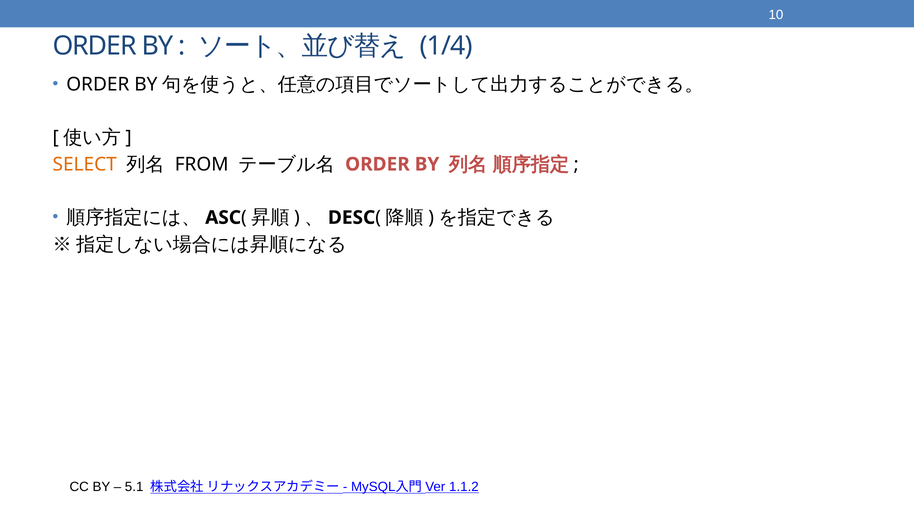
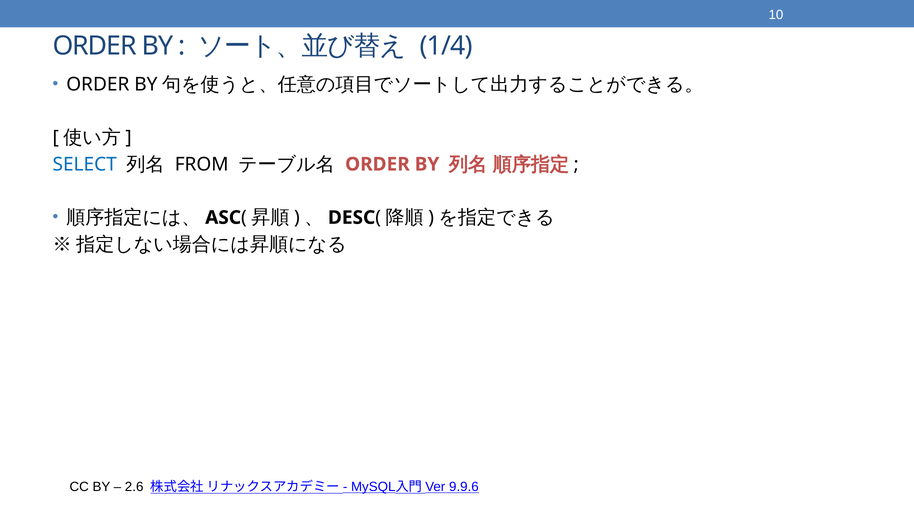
SELECT colour: orange -> blue (85, 164)
5.1: 5.1 -> 2.6 (134, 487)
1.1.2: 1.1.2 -> 9.9.6 (464, 487)
